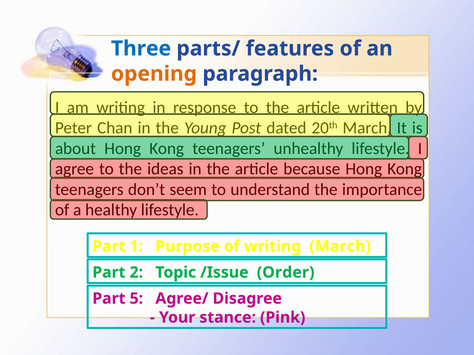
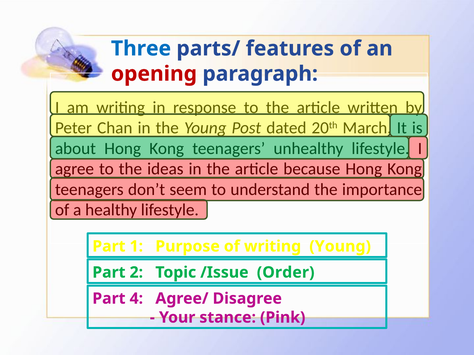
opening colour: orange -> red (154, 74)
writing March: March -> Young (340, 247)
5: 5 -> 4 (136, 299)
